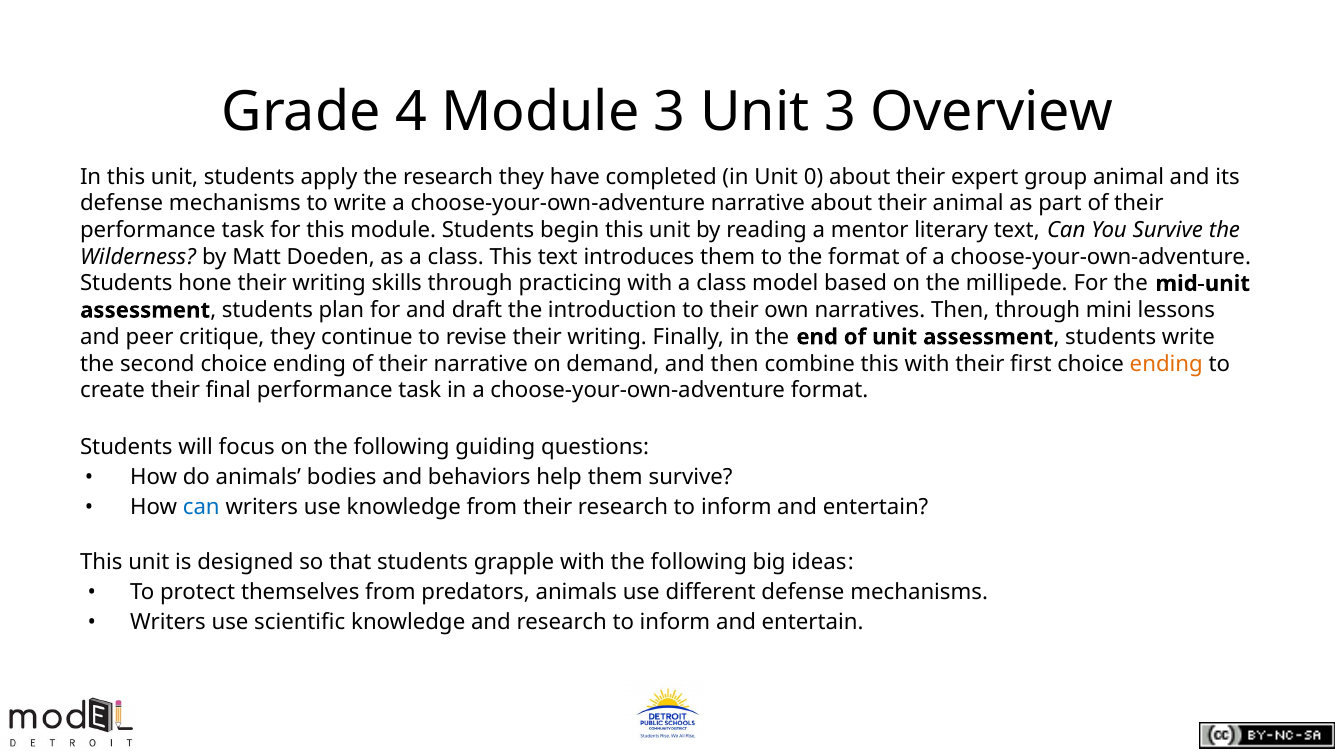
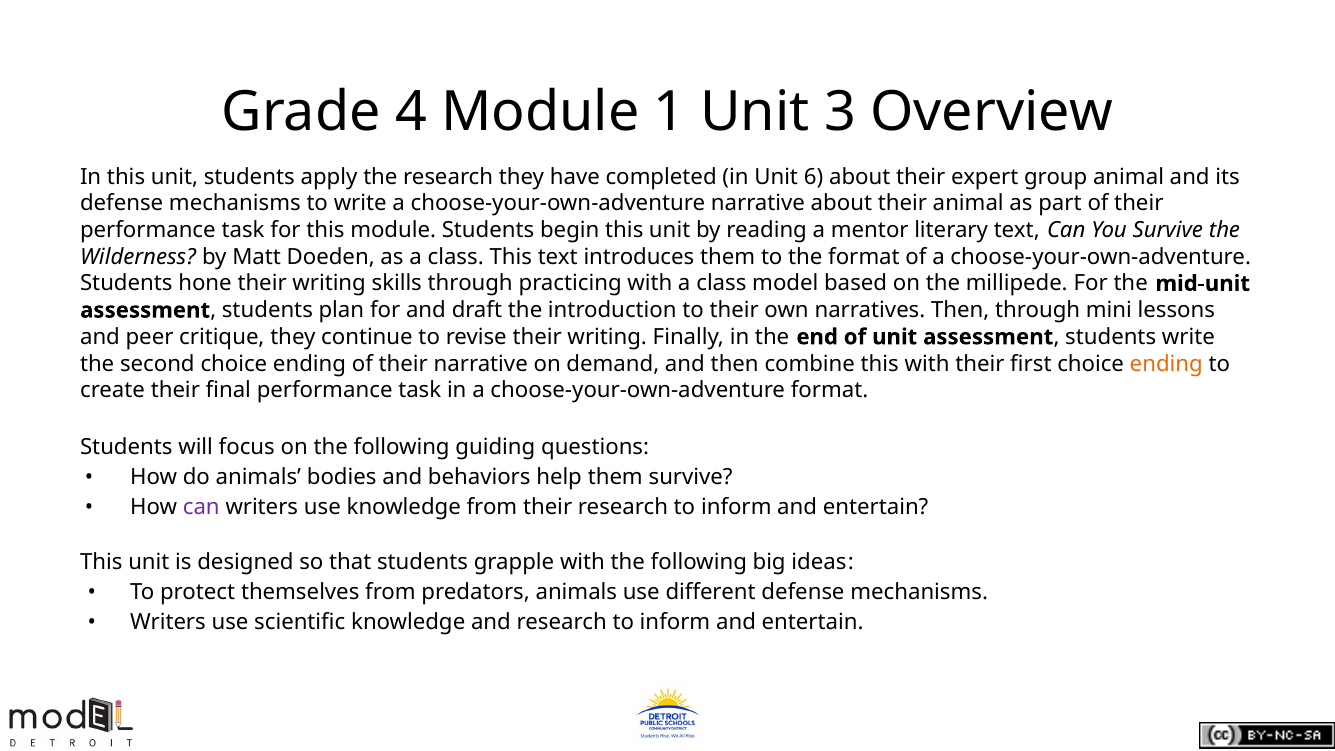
Module 3: 3 -> 1 (670, 112)
0: 0 -> 6 (814, 177)
can colour: blue -> purple (201, 507)
